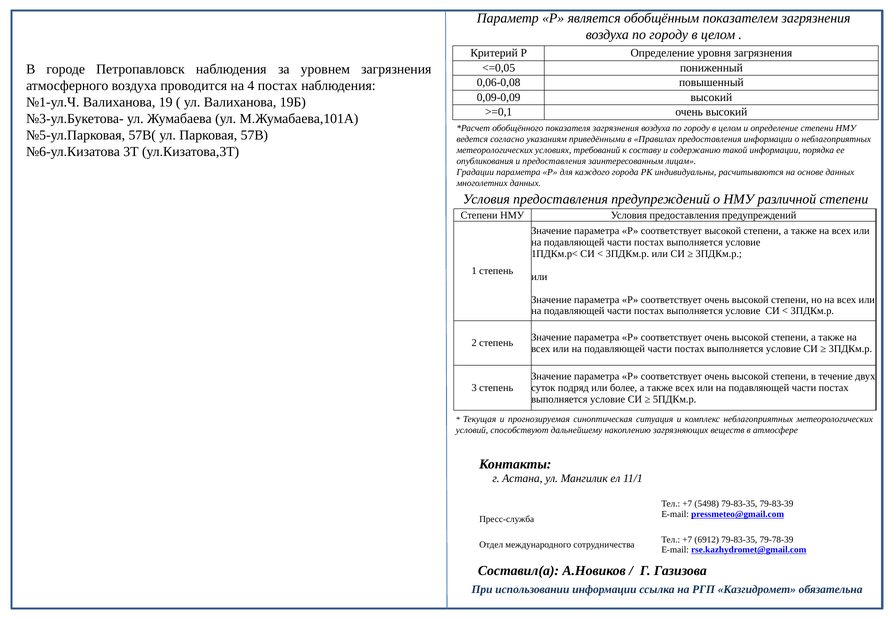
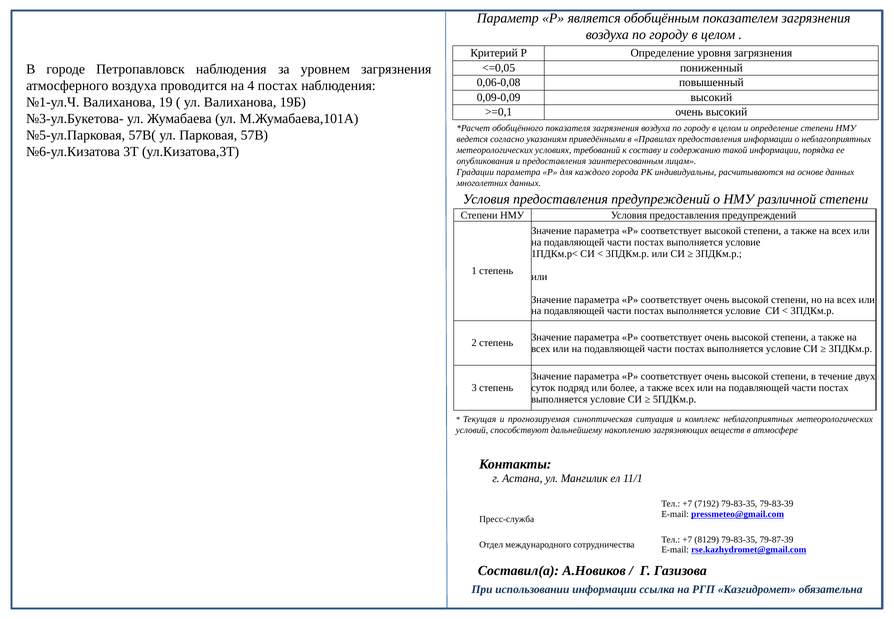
5498: 5498 -> 7192 (707, 504)
6912: 6912 -> 8129 (707, 540)
79-78-39: 79-78-39 -> 79-87-39 (776, 540)
